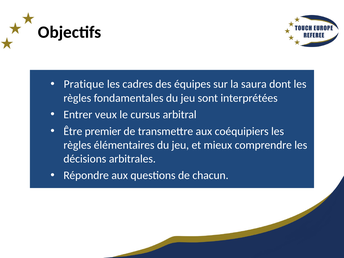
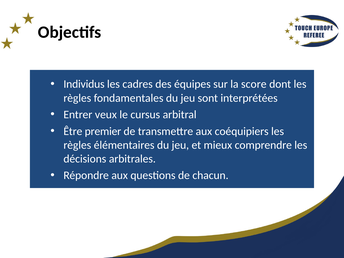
Pratique: Pratique -> Individus (84, 84)
saura: saura -> score (254, 84)
